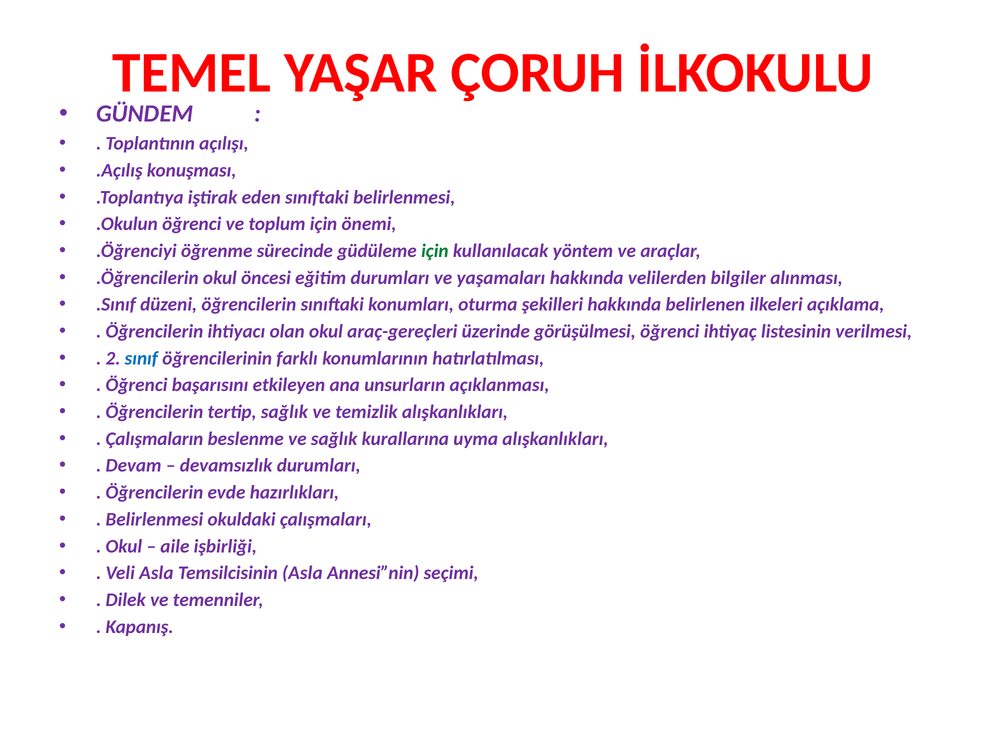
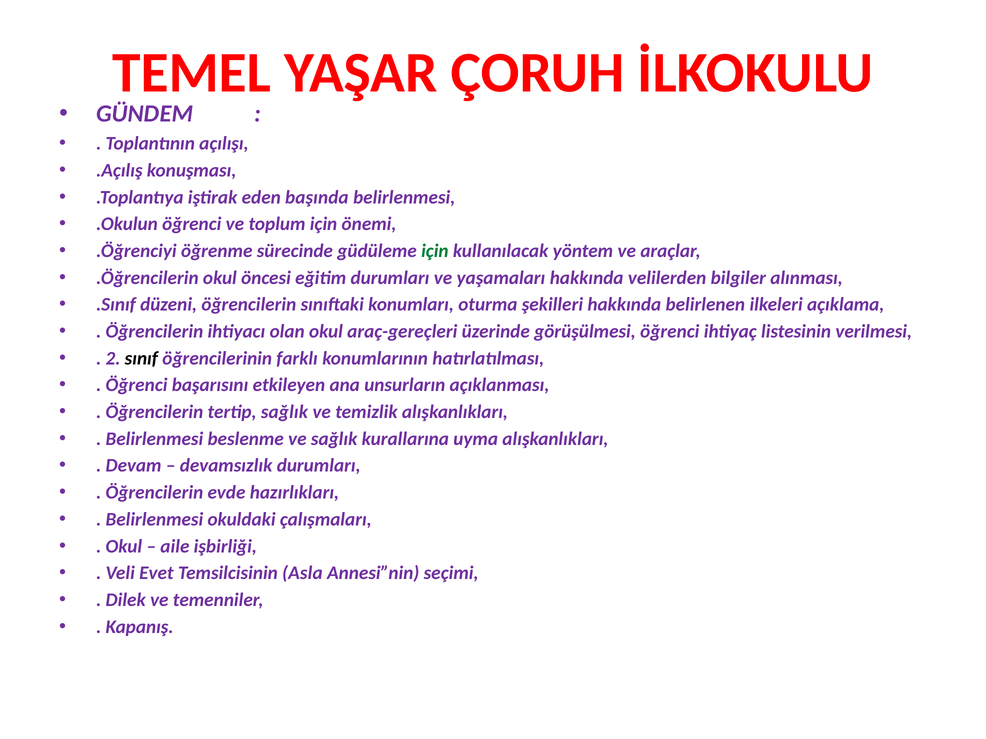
eden sınıftaki: sınıftaki -> başında (317, 197)
sınıf colour: blue -> black (141, 359)
Çalışmaların: Çalışmaların -> Belirlenmesi (154, 439)
Veli Asla: Asla -> Evet (156, 573)
